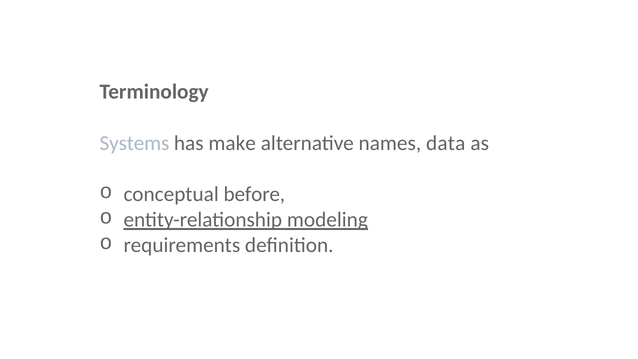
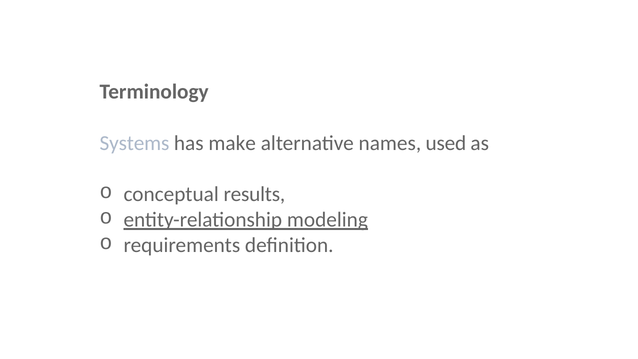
data: data -> used (446, 143)
before: before -> results (254, 194)
